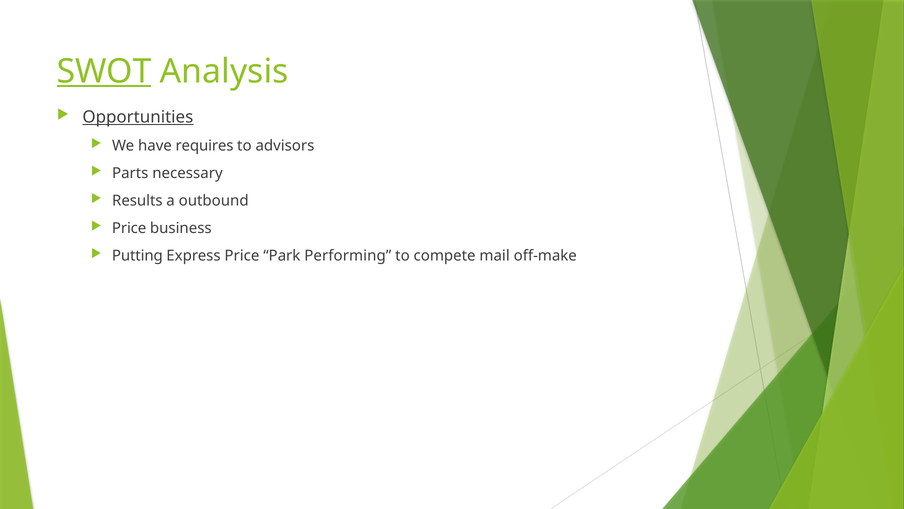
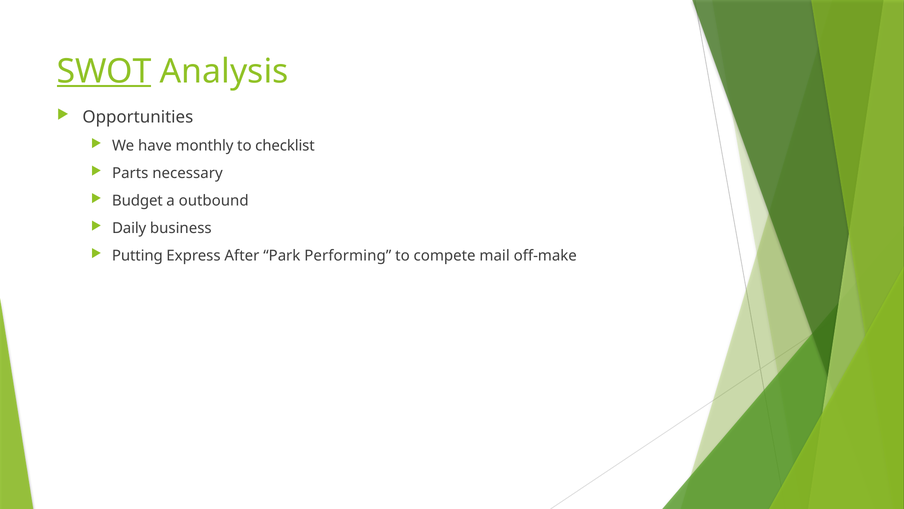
Opportunities underline: present -> none (138, 117)
requires: requires -> monthly (205, 146)
advisors: advisors -> checklist (285, 146)
Results: Results -> Budget (137, 201)
Price: Price -> Daily (129, 228)
Express Price: Price -> After (242, 256)
